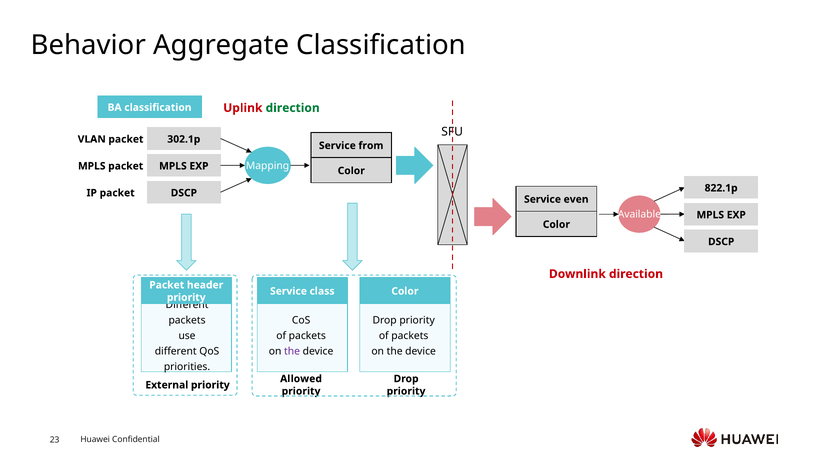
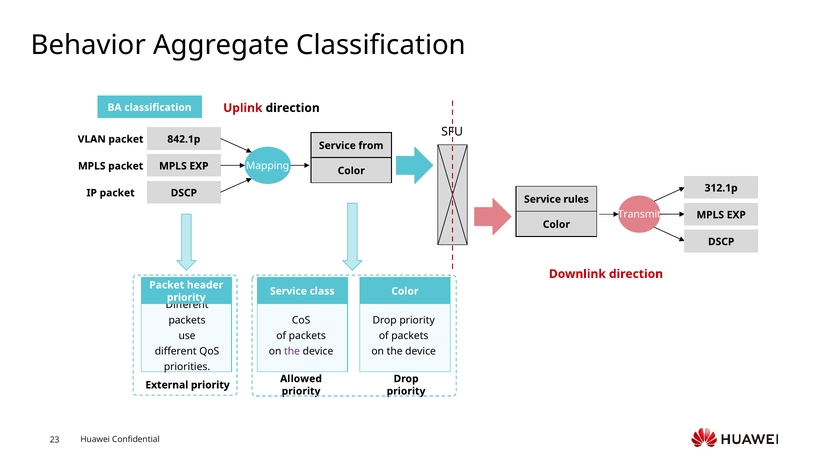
direction colour: green -> black (293, 108)
302.1p: 302.1p -> 842.1p (184, 139)
822.1p: 822.1p -> 312.1p (721, 188)
even: even -> rules (576, 199)
Available: Available -> Transmit (639, 214)
